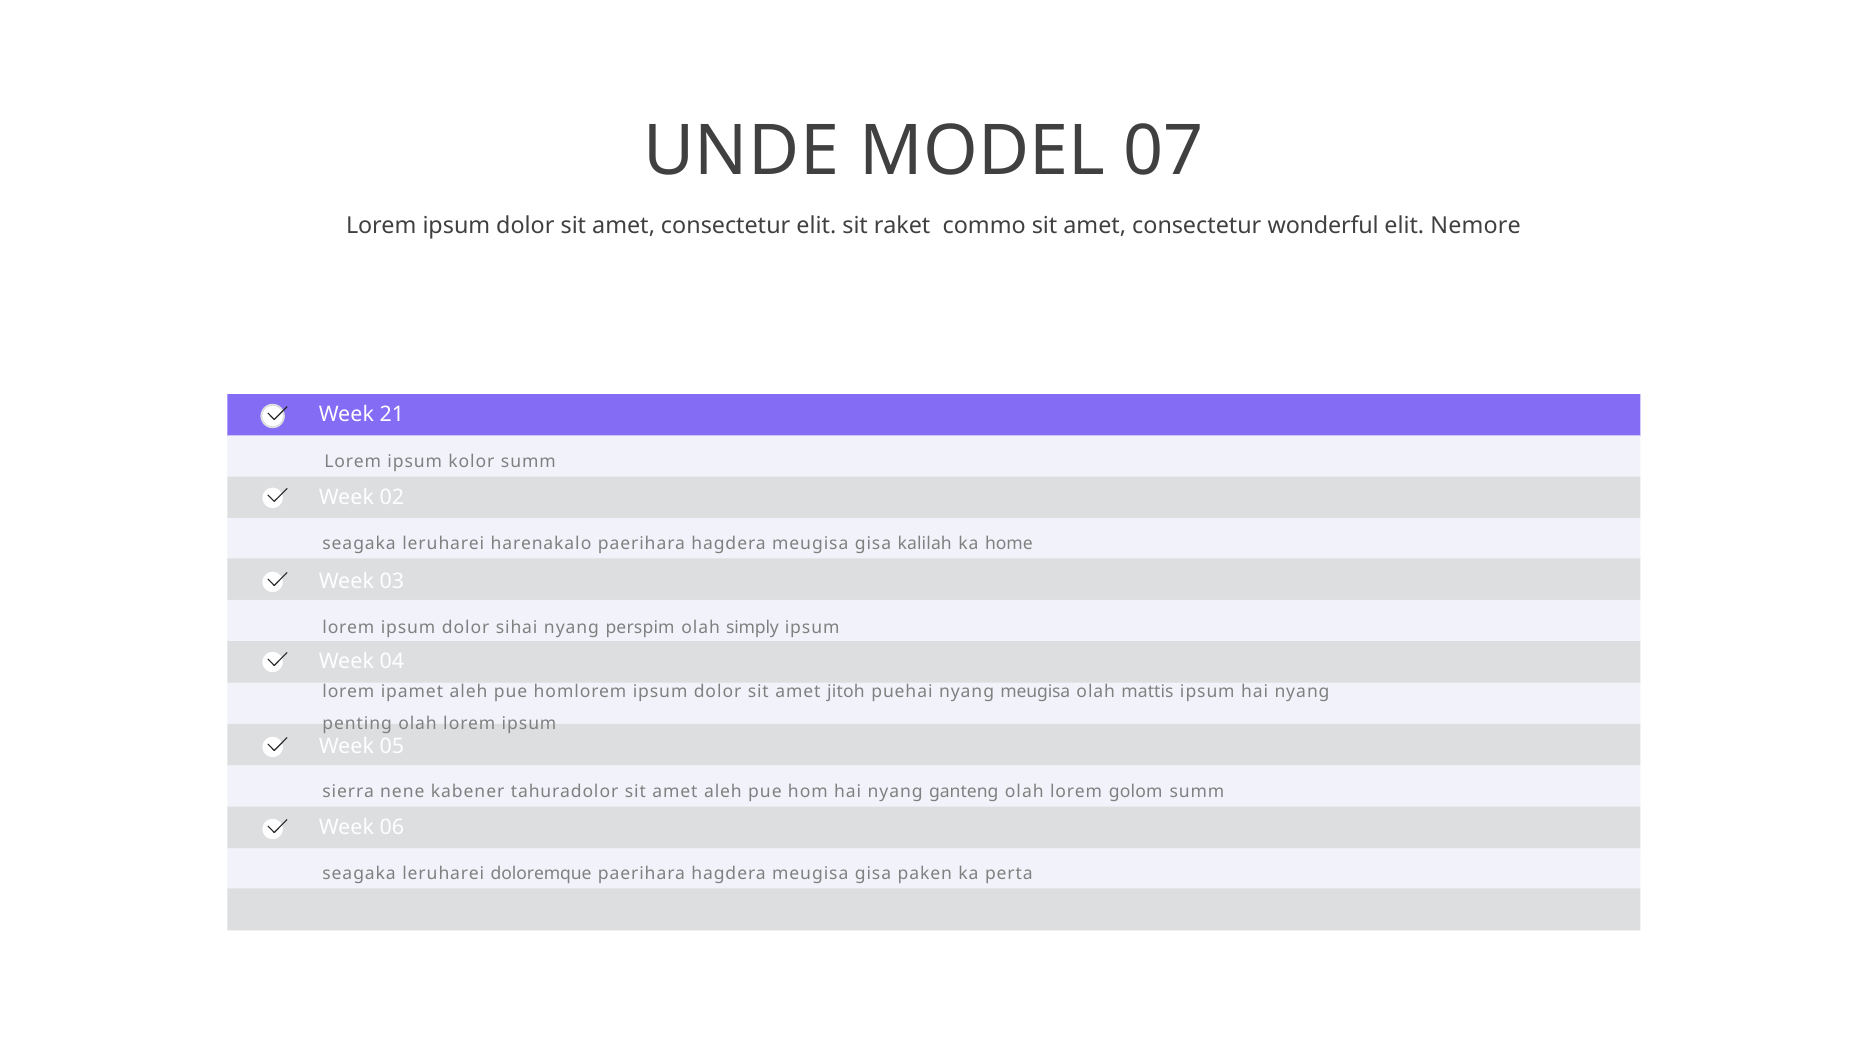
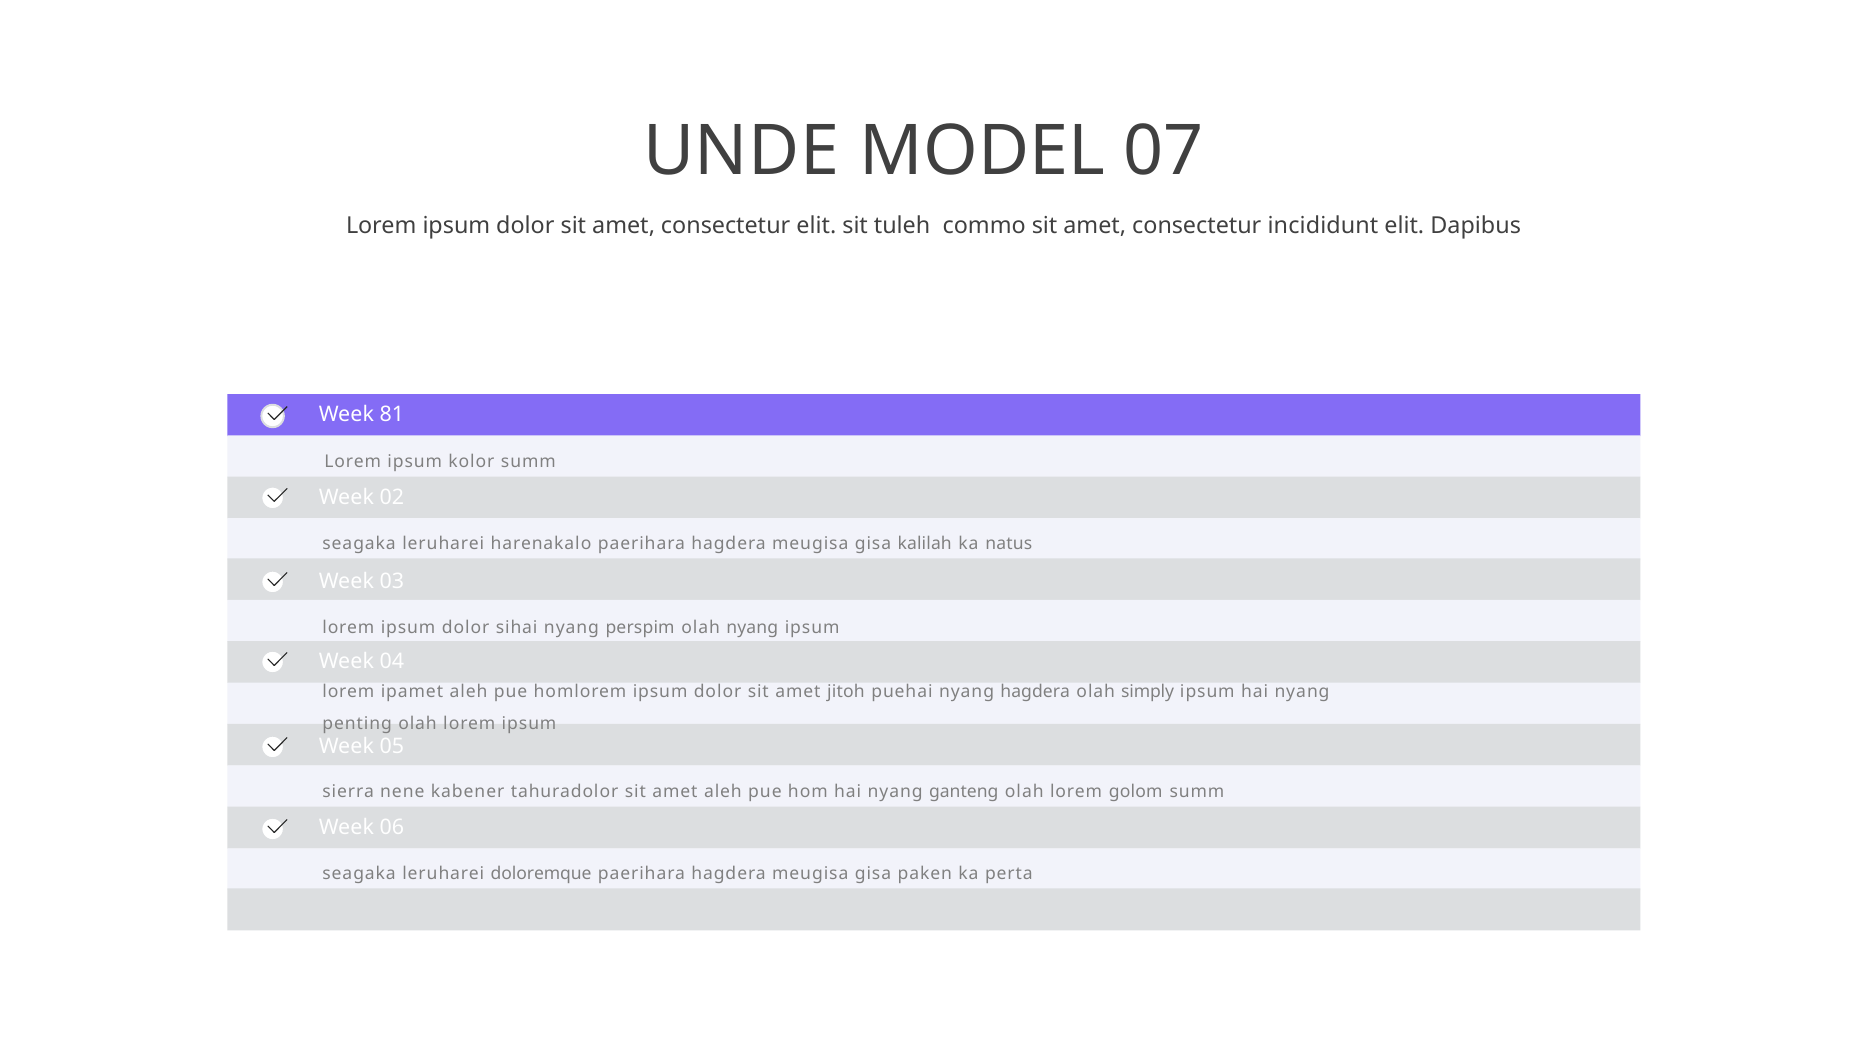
raket: raket -> tuleh (902, 226)
wonderful: wonderful -> incididunt (1323, 226)
Nemore: Nemore -> Dapibus (1476, 226)
21: 21 -> 81 (392, 414)
home: home -> natus (1009, 544)
olah simply: simply -> nyang (752, 628)
nyang meugisa: meugisa -> hagdera (1035, 692)
mattis: mattis -> simply (1148, 692)
